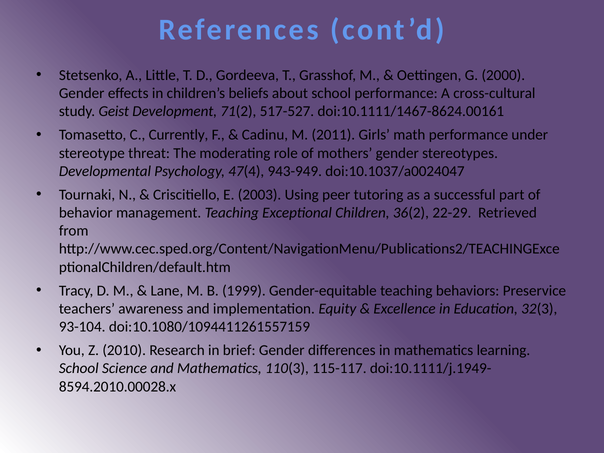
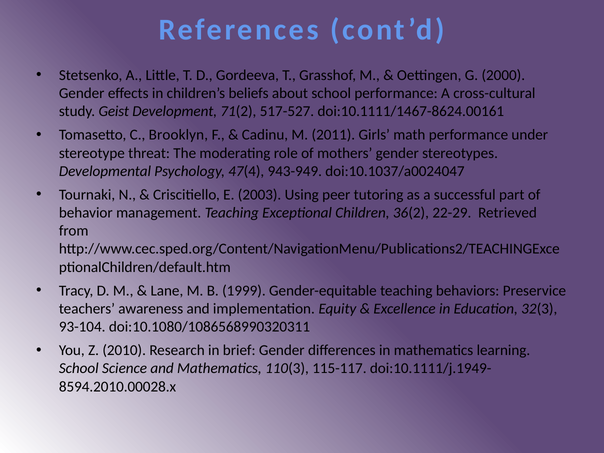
Currently: Currently -> Brooklyn (178, 135)
doi:10.1080/1094411261557159: doi:10.1080/1094411261557159 -> doi:10.1080/1086568990320311 (209, 327)
